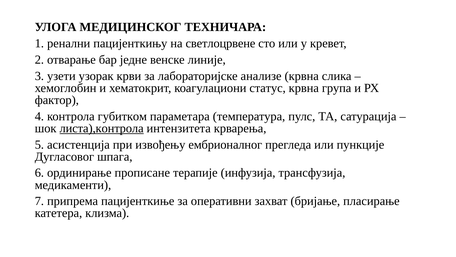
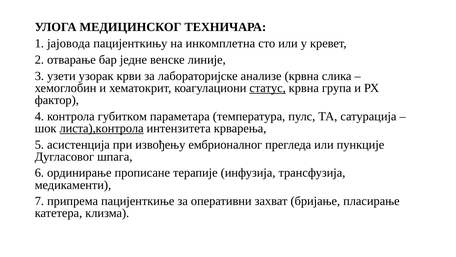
ренални: ренални -> јајовода (69, 43)
светлоцрвене: светлоцрвене -> инкомплетна (220, 43)
статус underline: none -> present (268, 88)
